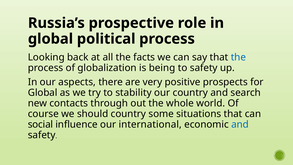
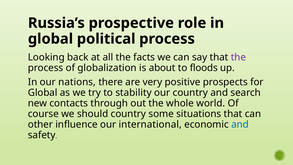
the colour: blue -> purple (238, 57)
being: being -> about (162, 68)
to safety: safety -> floods (204, 68)
aspects: aspects -> nations (77, 82)
social: social -> other (40, 124)
